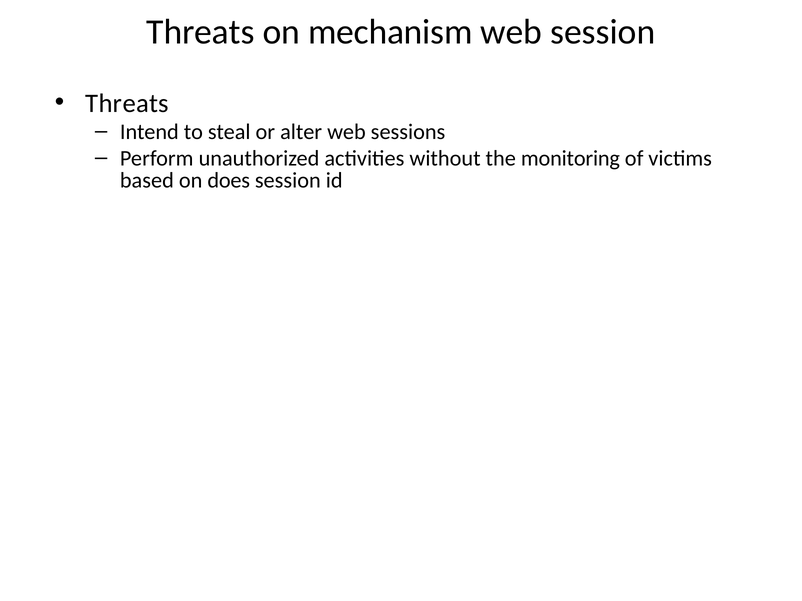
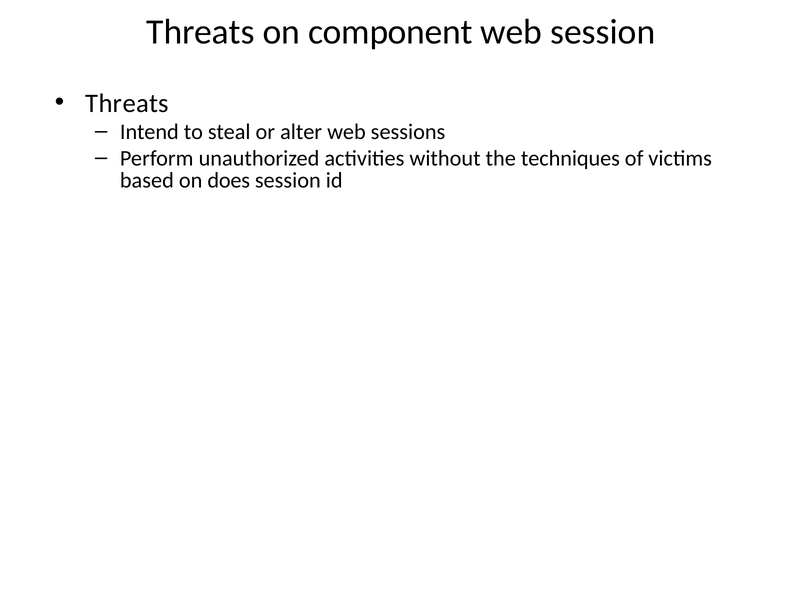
mechanism: mechanism -> component (390, 32)
monitoring: monitoring -> techniques (570, 159)
